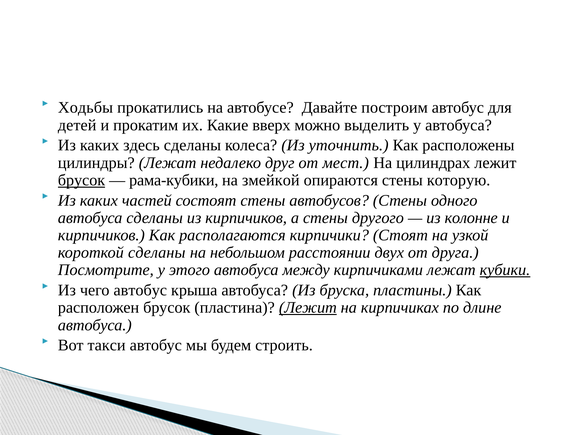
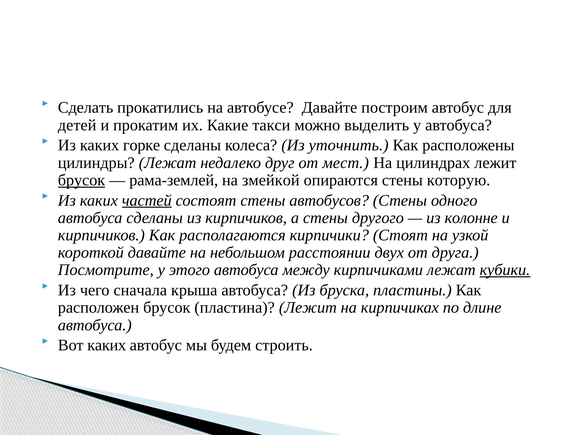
Ходьбы: Ходьбы -> Сделать (86, 108)
вверх: вверх -> такси (271, 125)
здесь: здесь -> горке (142, 145)
рама-кубики: рама-кубики -> рама-землей (174, 180)
частей underline: none -> present (147, 200)
короткой сделаны: сделаны -> давайте (157, 253)
чего автобус: автобус -> сначала (140, 290)
Лежит underline: present -> none (308, 308)
Вот такси: такси -> каких (107, 345)
